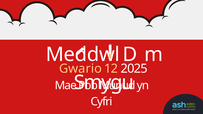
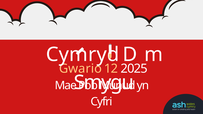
Meddwl: Meddwl -> Cymryd (83, 55)
